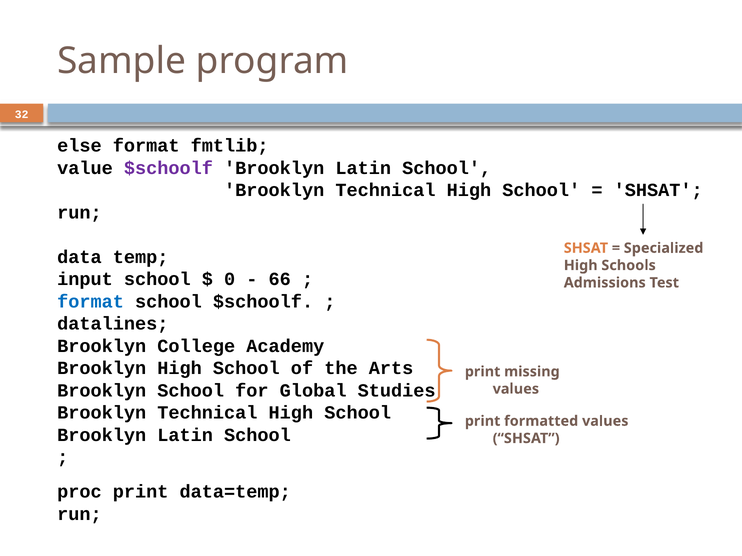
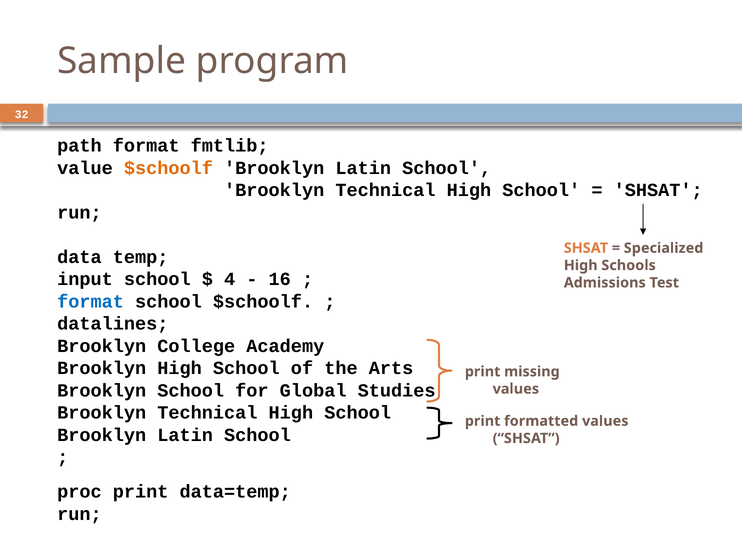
else: else -> path (79, 146)
$schoolf colour: purple -> orange (168, 168)
0: 0 -> 4 (230, 280)
66: 66 -> 16 (280, 280)
